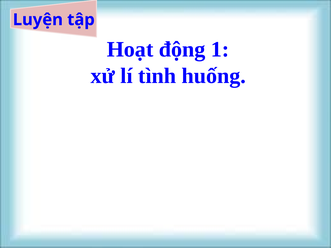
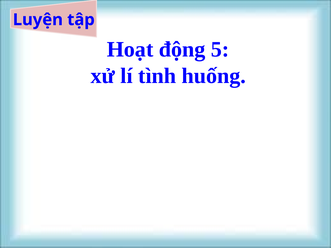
1: 1 -> 5 (220, 49)
